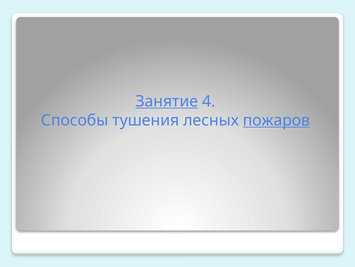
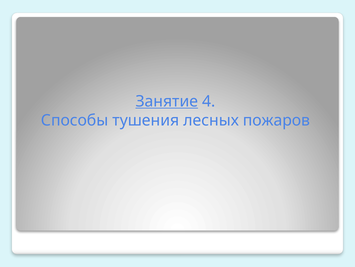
пожаров underline: present -> none (276, 120)
